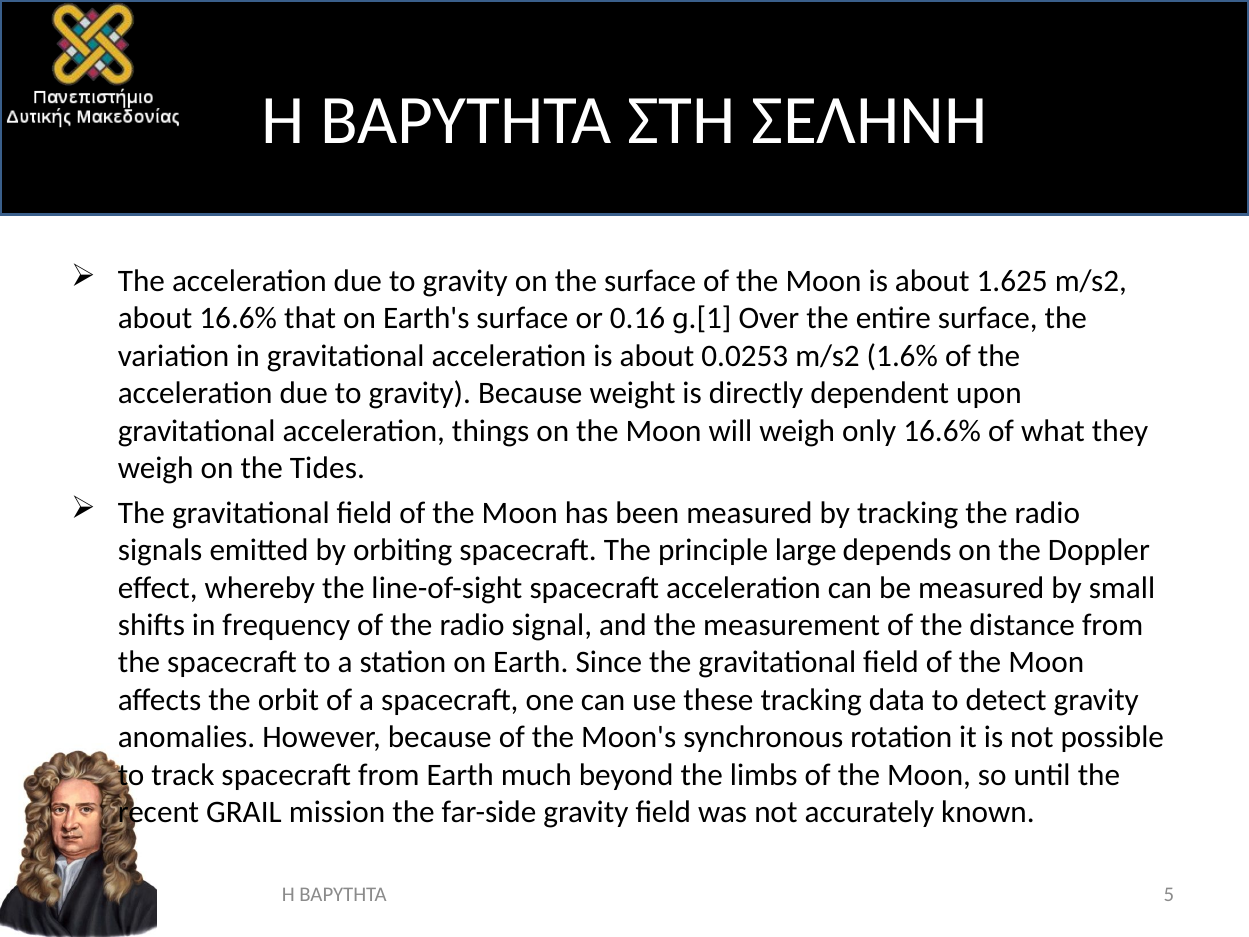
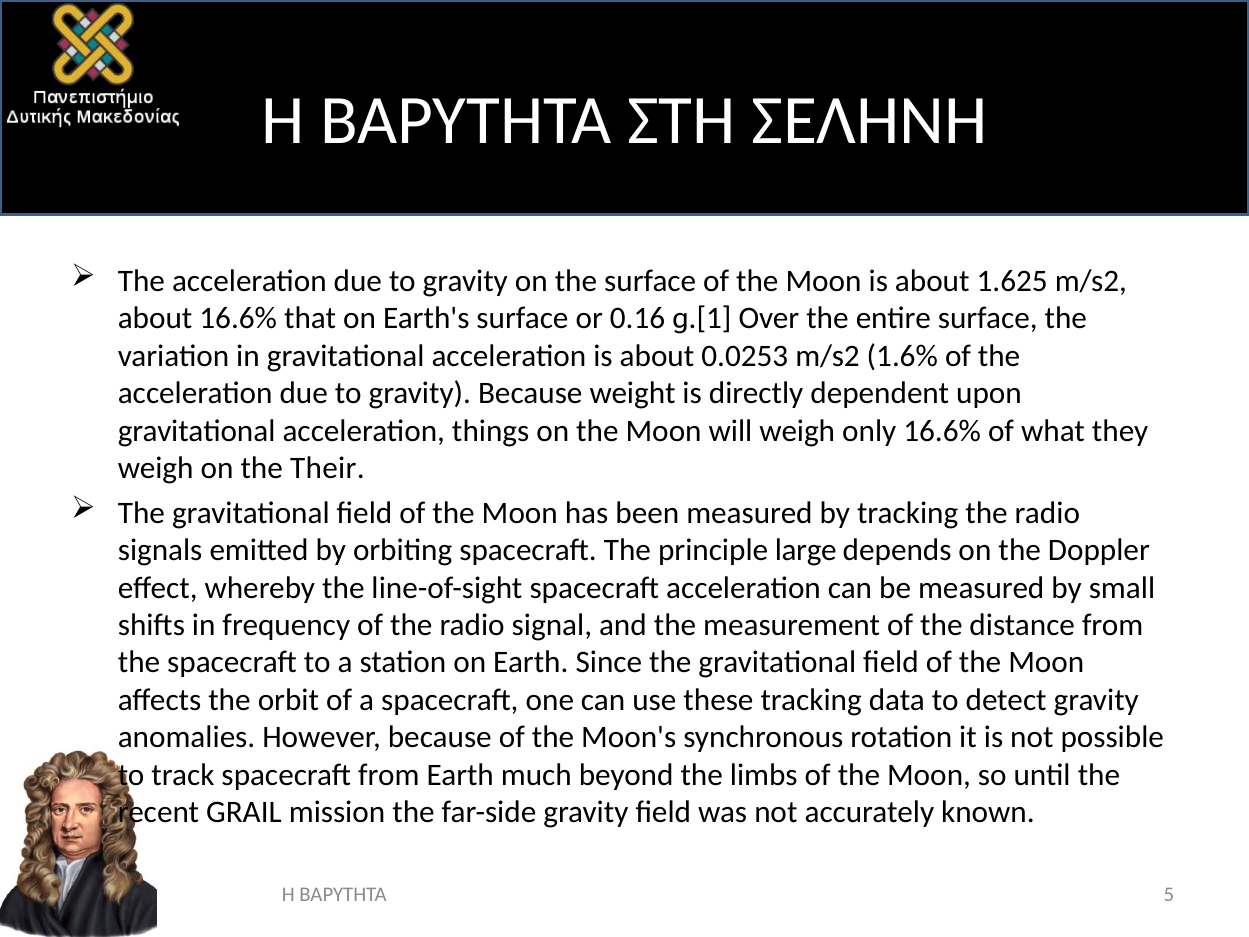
Tides: Tides -> Their (327, 468)
